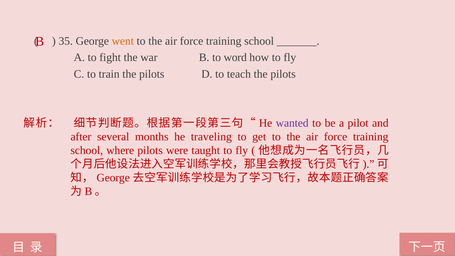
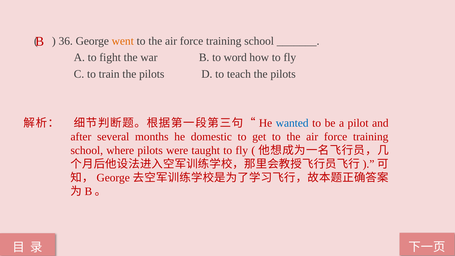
35: 35 -> 36 (66, 41)
wanted colour: purple -> blue (292, 123)
traveling: traveling -> domestic (211, 137)
